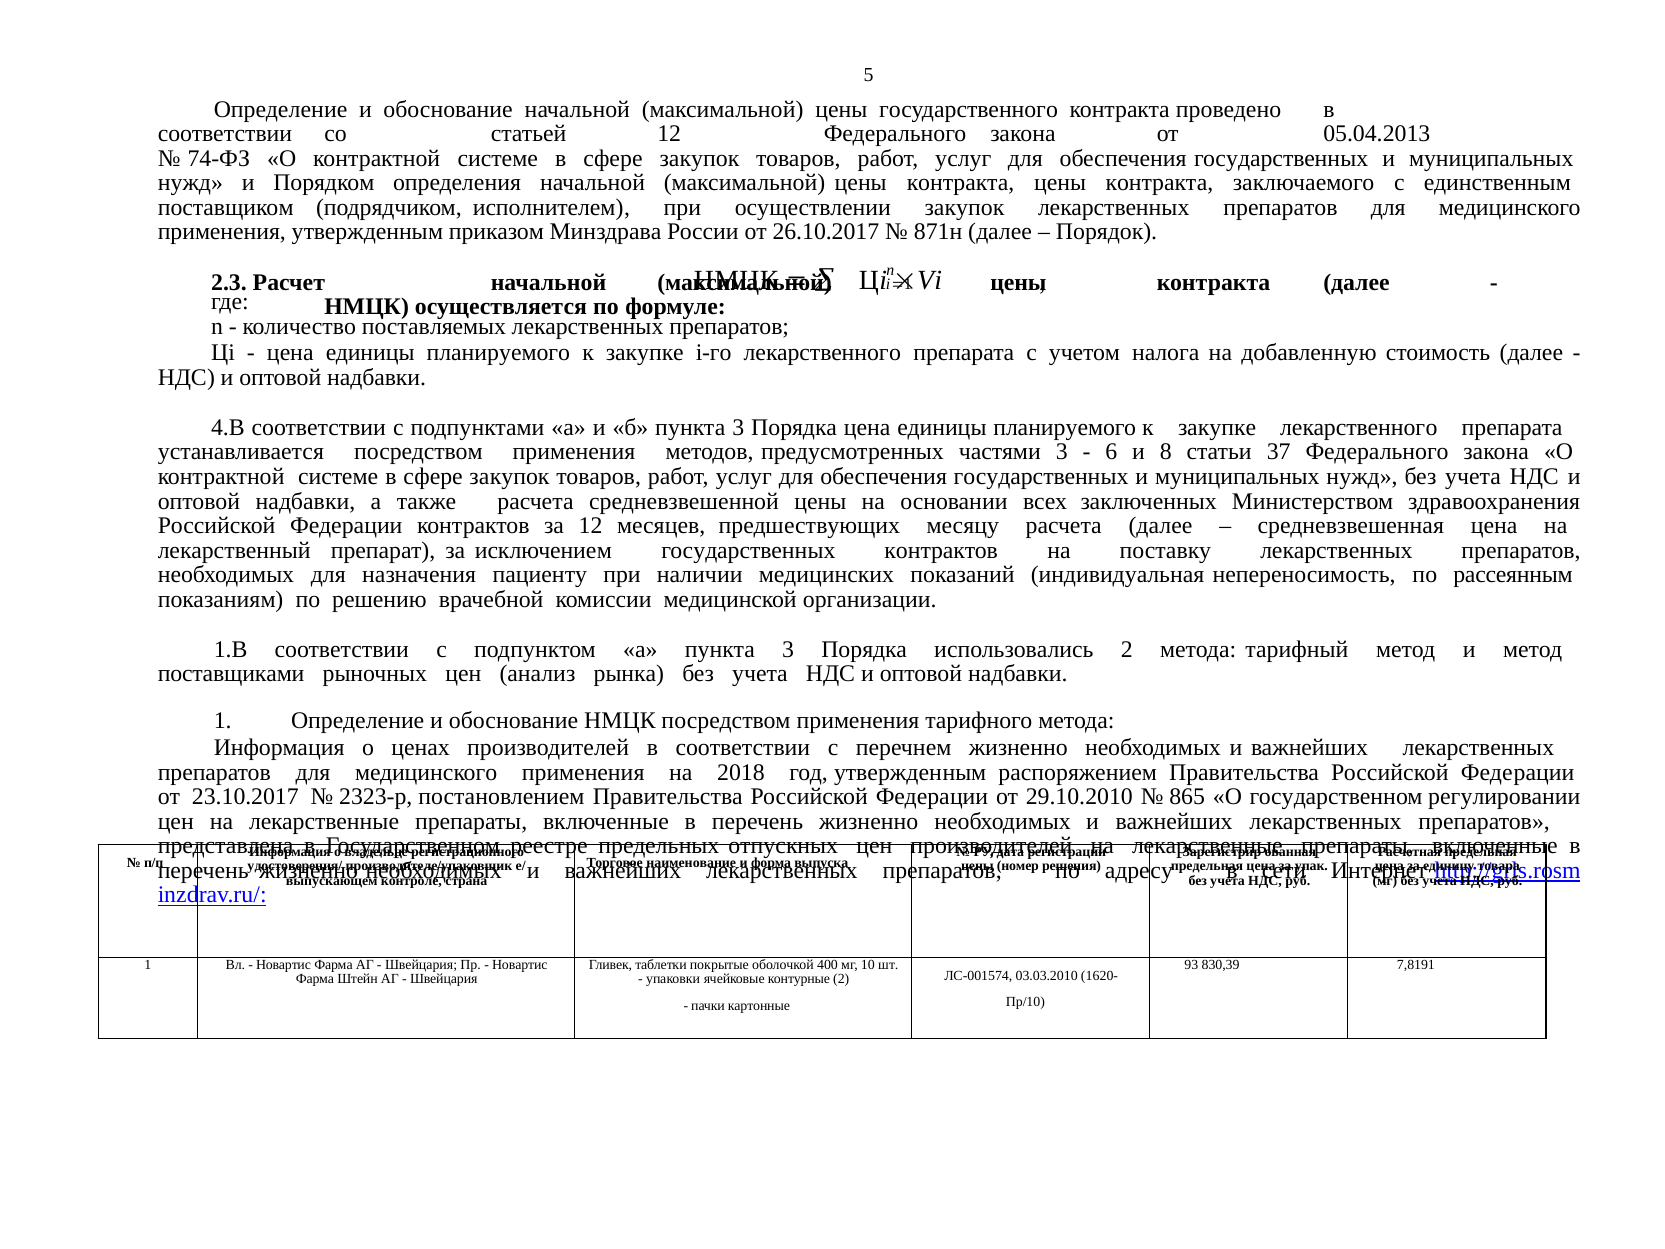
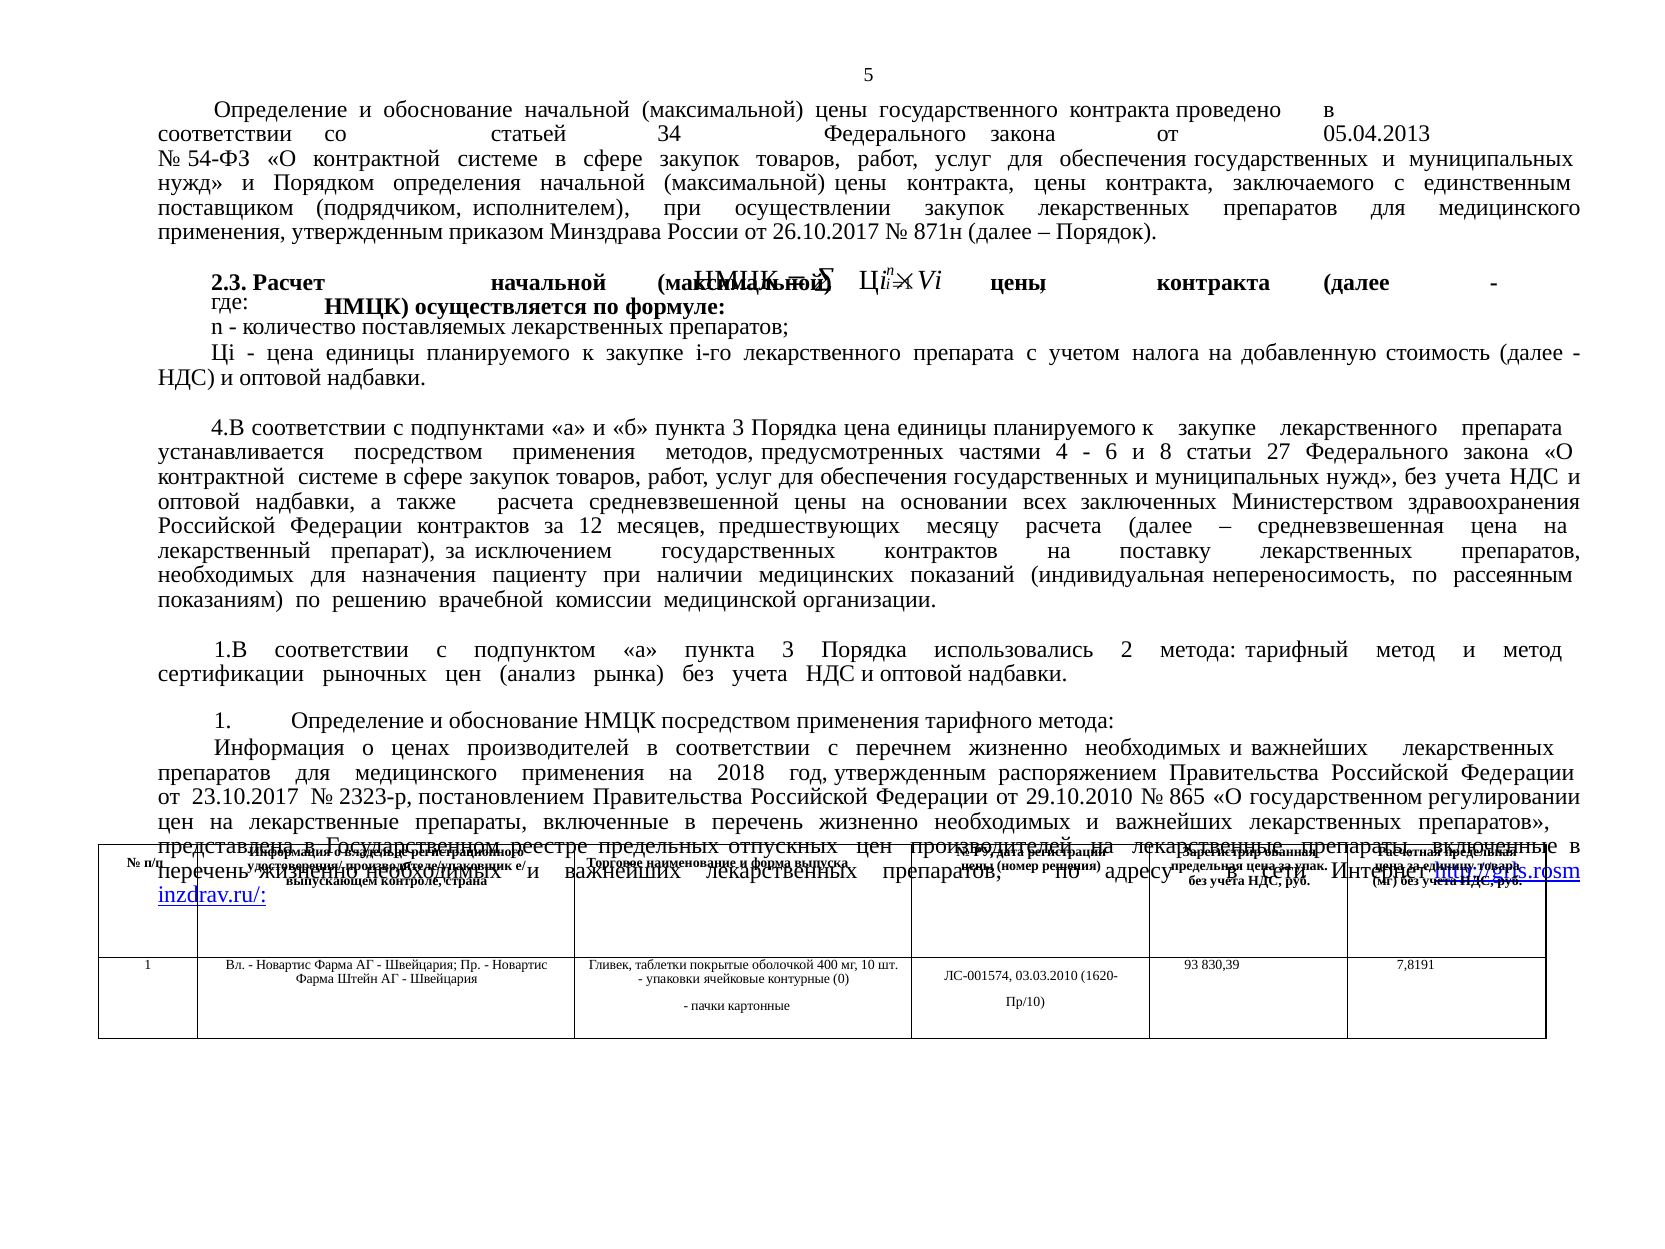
статьей 12: 12 -> 34 (669, 134)
74-ФЗ: 74-ФЗ -> 54-ФЗ (219, 158)
частями 3: 3 -> 4 (1062, 452)
37: 37 -> 27 (1279, 452)
поставщиками: поставщиками -> сертификации (231, 674)
контурные 2: 2 -> 0 (841, 979)
